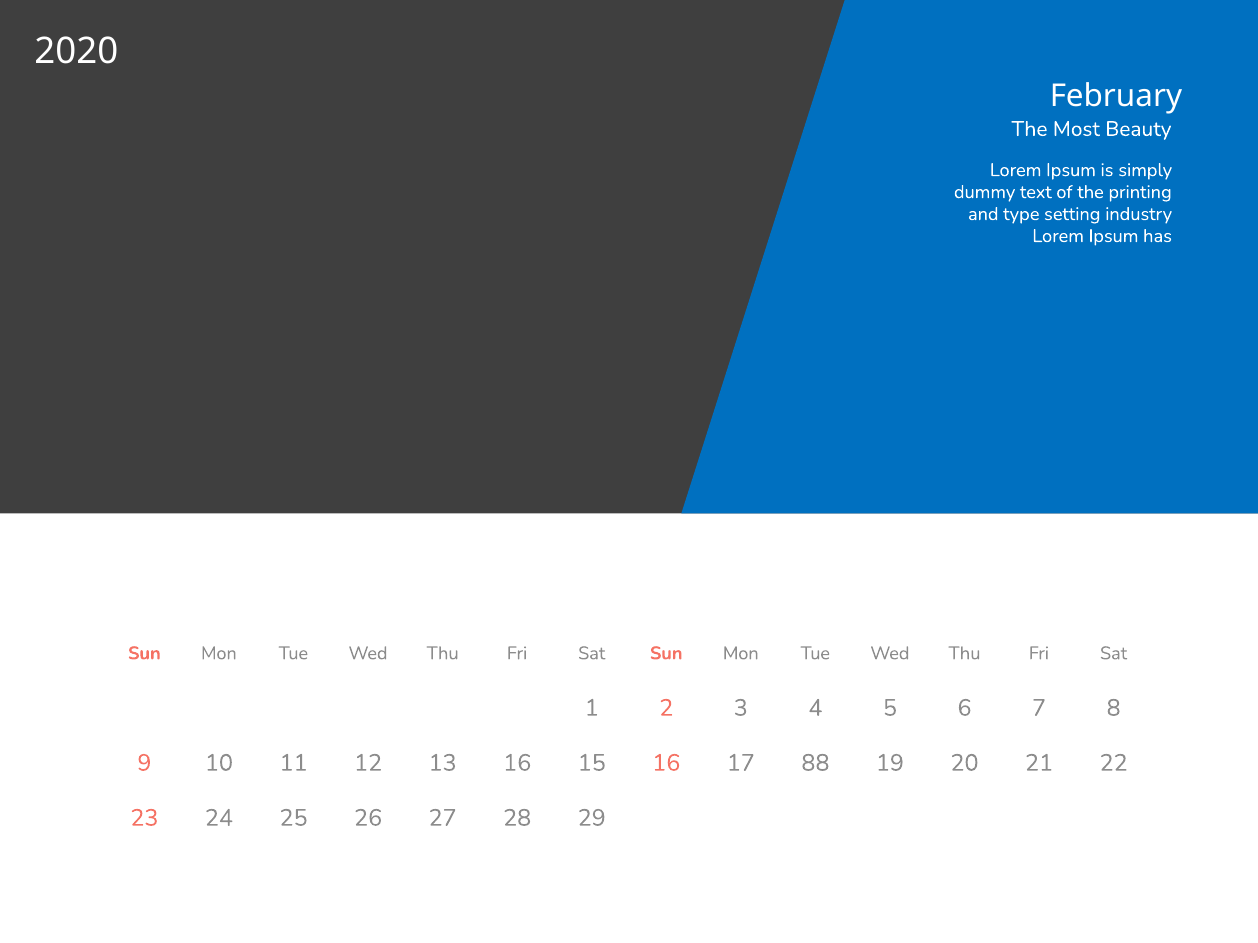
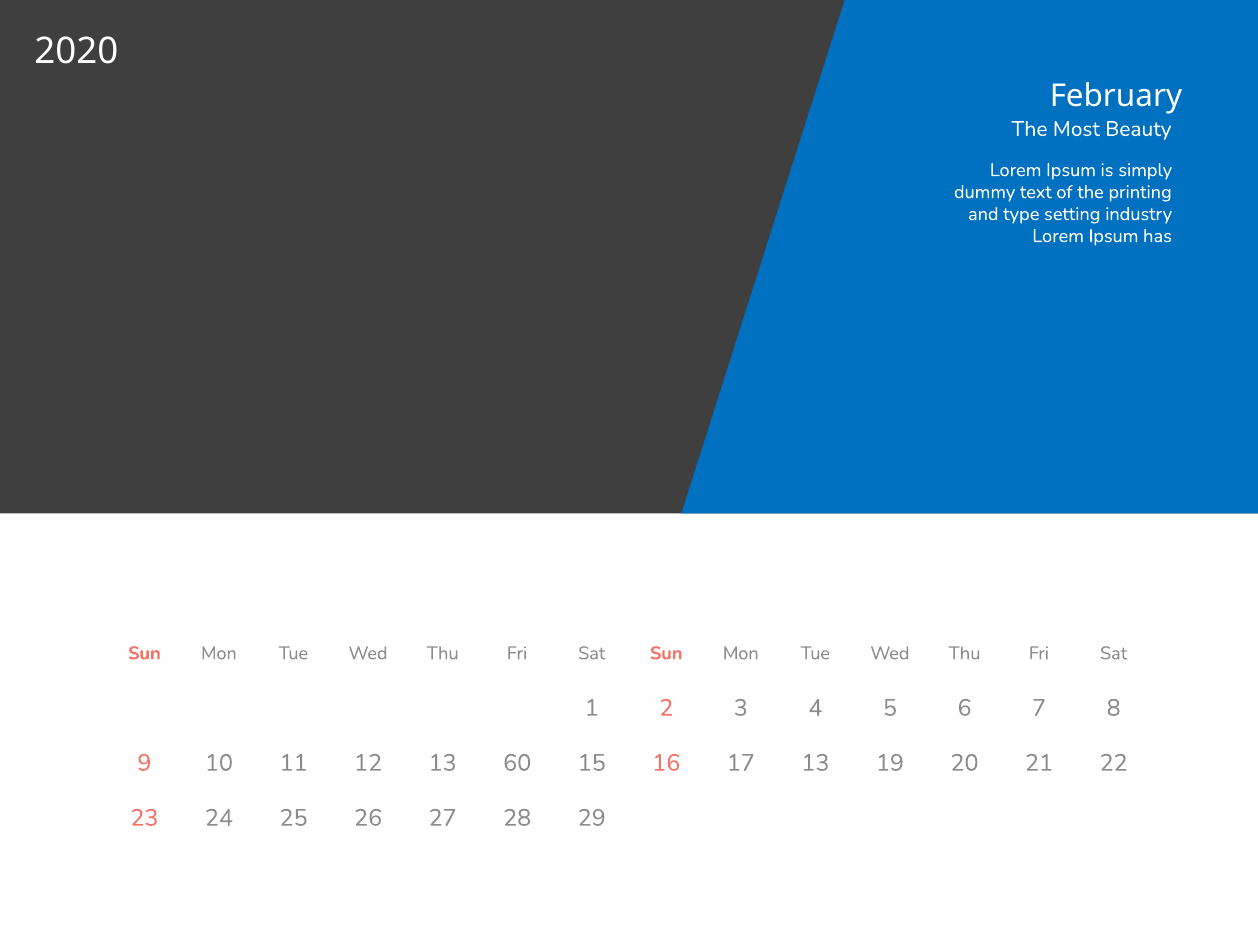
13 16: 16 -> 60 (517, 763)
17 88: 88 -> 13 (815, 763)
